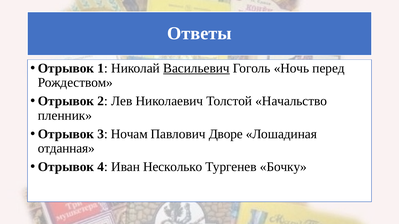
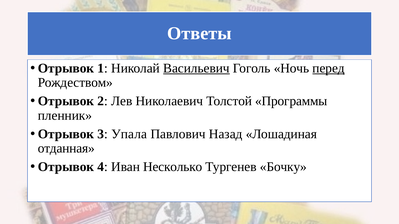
перед underline: none -> present (329, 68)
Начальство: Начальство -> Программы (291, 101)
Ночам: Ночам -> Упала (129, 134)
Дворе: Дворе -> Назад (226, 134)
